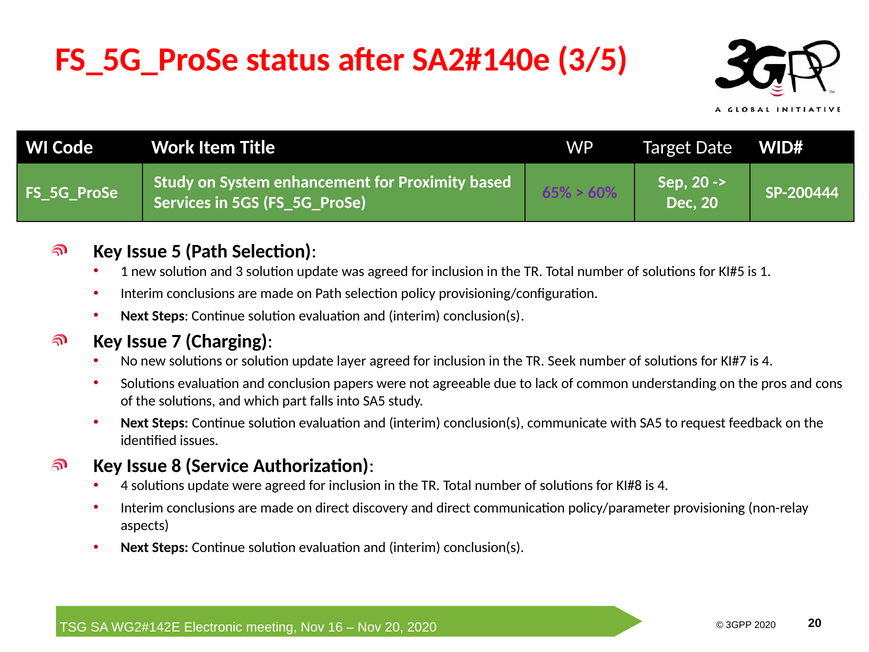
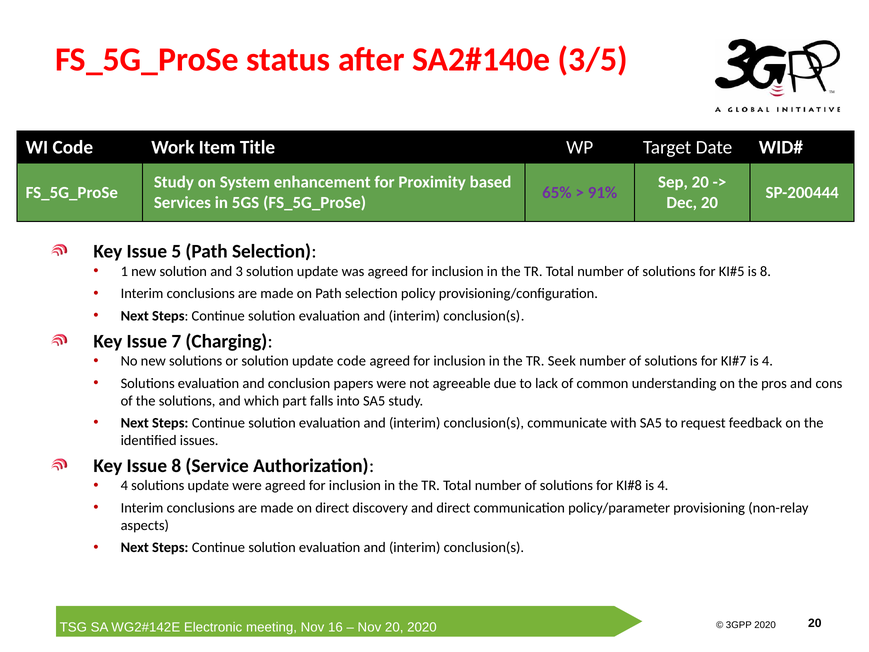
60%: 60% -> 91% (603, 192)
is 1: 1 -> 8 (765, 271)
update layer: layer -> code (352, 361)
